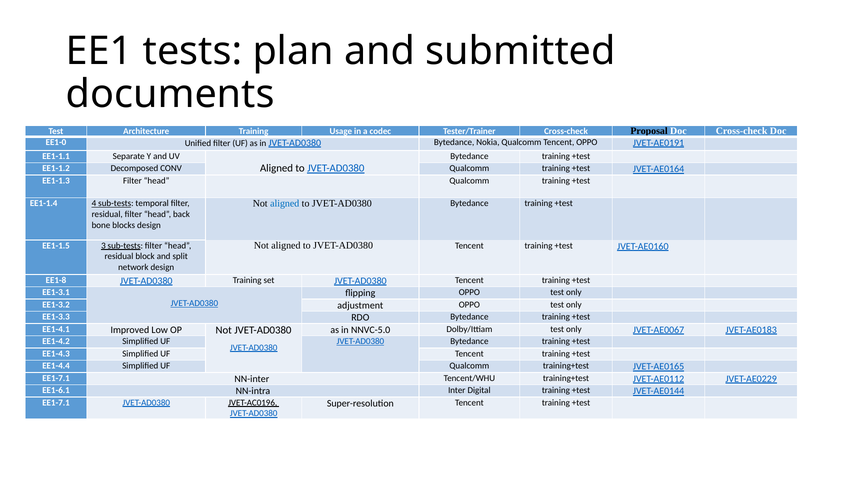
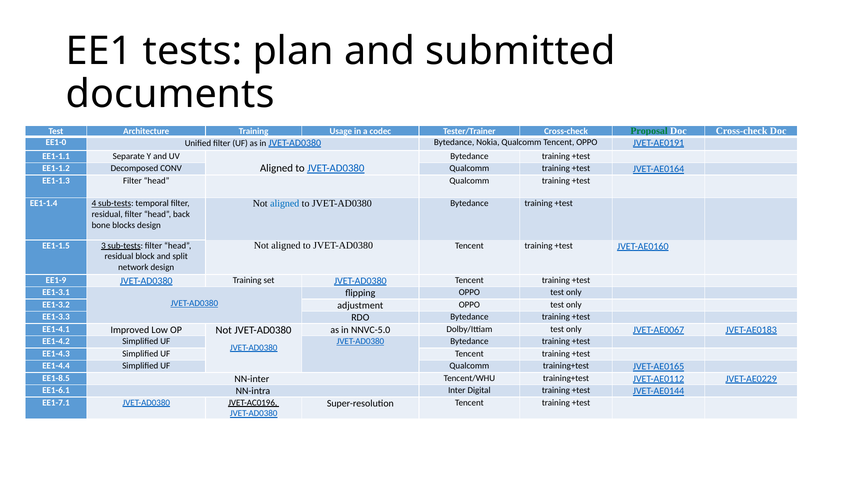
Proposal colour: black -> green (649, 131)
EE1-8: EE1-8 -> EE1-9 (56, 280)
EE1-7.1: EE1-7.1 -> EE1-8.5 (56, 378)
